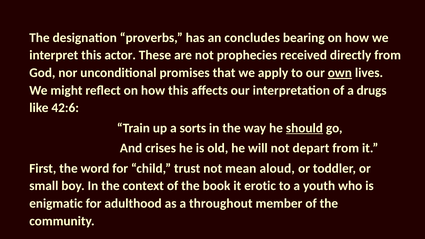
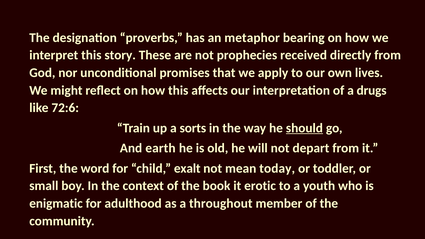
concludes: concludes -> metaphor (252, 38)
actor: actor -> story (120, 55)
own underline: present -> none (340, 73)
42:6: 42:6 -> 72:6 (65, 108)
crises: crises -> earth (161, 148)
trust: trust -> exalt (187, 168)
aloud: aloud -> today (277, 168)
